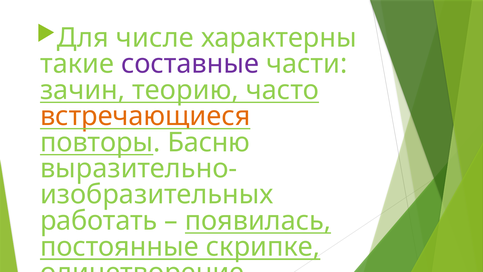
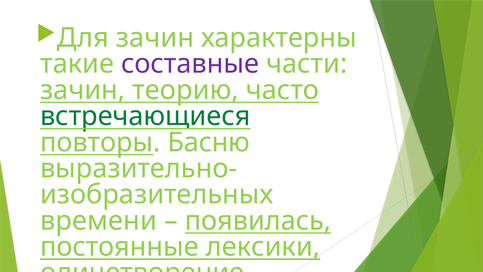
Для числе: числе -> зачин (155, 38)
встречающиеся colour: orange -> green (145, 116)
работать: работать -> времени (99, 220)
скрипке: скрипке -> лексики (263, 247)
